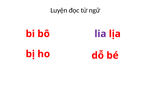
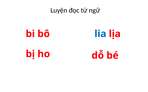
lia colour: purple -> blue (100, 34)
